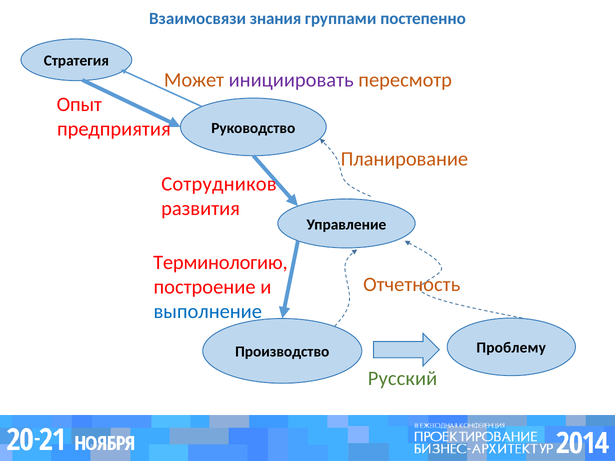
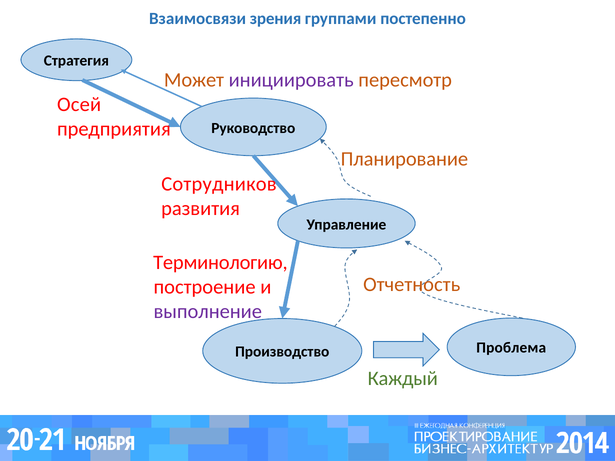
знания: знания -> зрения (276, 19)
Опыт: Опыт -> Осей (79, 105)
выполнение colour: blue -> purple (208, 312)
Проблему: Проблему -> Проблема (511, 348)
Русский: Русский -> Каждый (403, 379)
